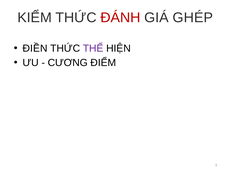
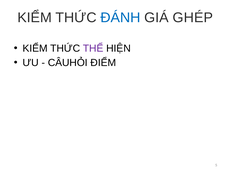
ĐÁNH colour: red -> blue (120, 18)
ĐIỀN: ĐIỀN -> KIỂM (35, 48)
CƯƠNG: CƯƠNG -> CÂUHỎI (68, 63)
